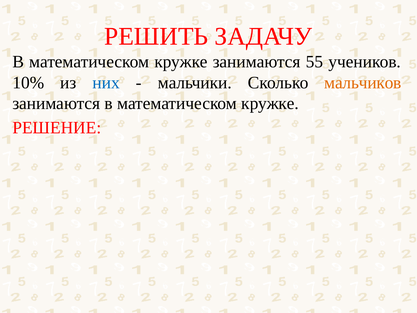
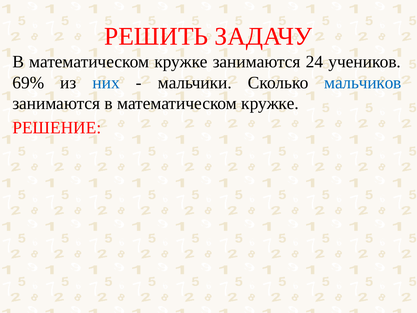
55: 55 -> 24 (315, 62)
10%: 10% -> 69% (28, 83)
мальчиков colour: orange -> blue (363, 83)
